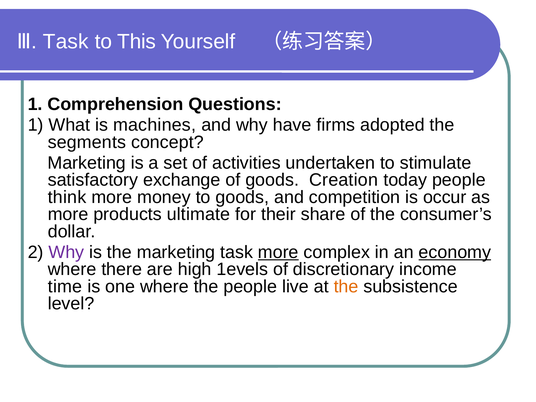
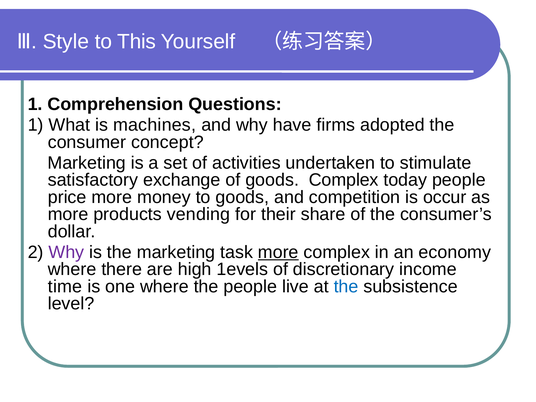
Ⅲ Task: Task -> Style (66, 42)
segments: segments -> consumer (87, 142)
goods Creation: Creation -> Complex (344, 180)
think: think -> price (67, 197)
ultimate: ultimate -> vending (199, 214)
economy underline: present -> none (455, 252)
the colour: orange -> blue (346, 287)
